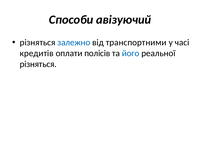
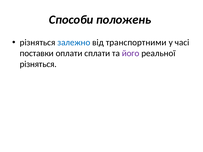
авізуючий: авізуючий -> положень (124, 20)
кредитів: кредитів -> поставки (37, 53)
полісів: полісів -> сплати (97, 53)
його colour: blue -> purple (131, 53)
